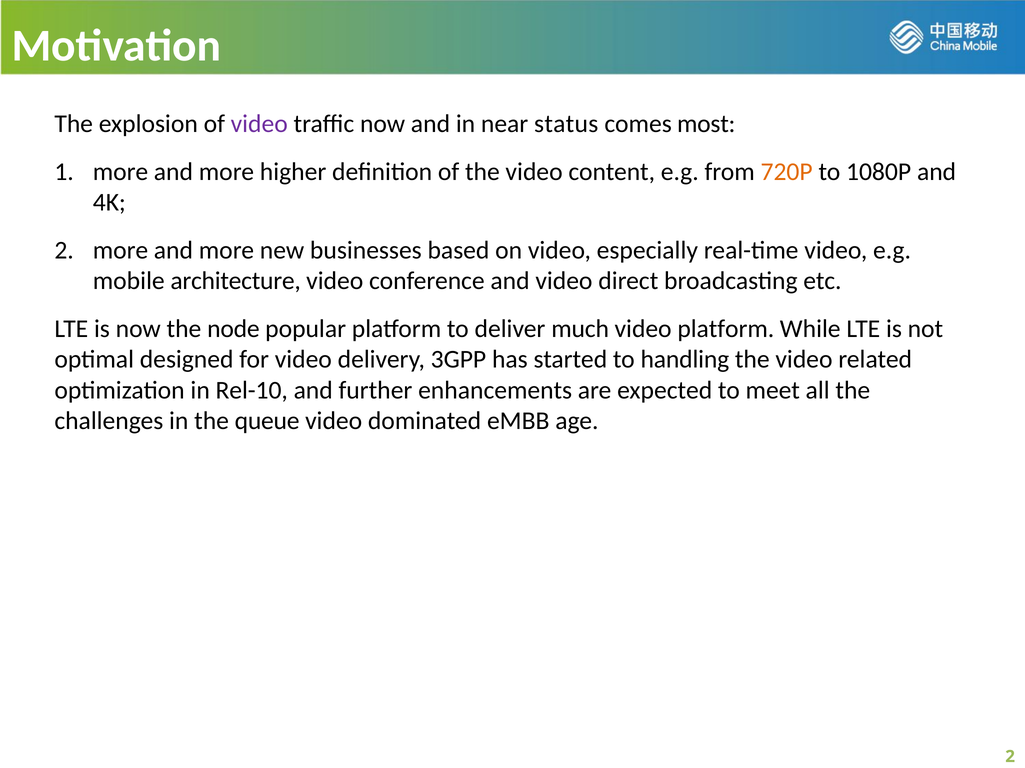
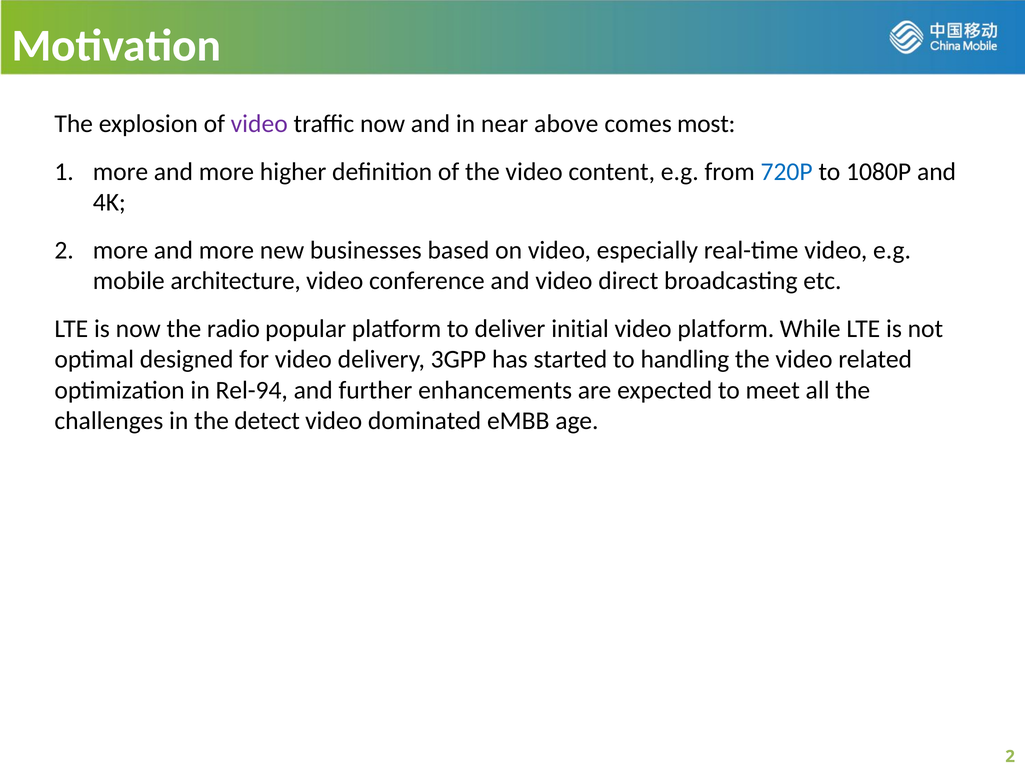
status: status -> above (566, 124)
720P colour: orange -> blue (787, 172)
node: node -> radio (233, 329)
much: much -> initial (580, 329)
Rel-10: Rel-10 -> Rel-94 (252, 391)
queue: queue -> detect (267, 421)
